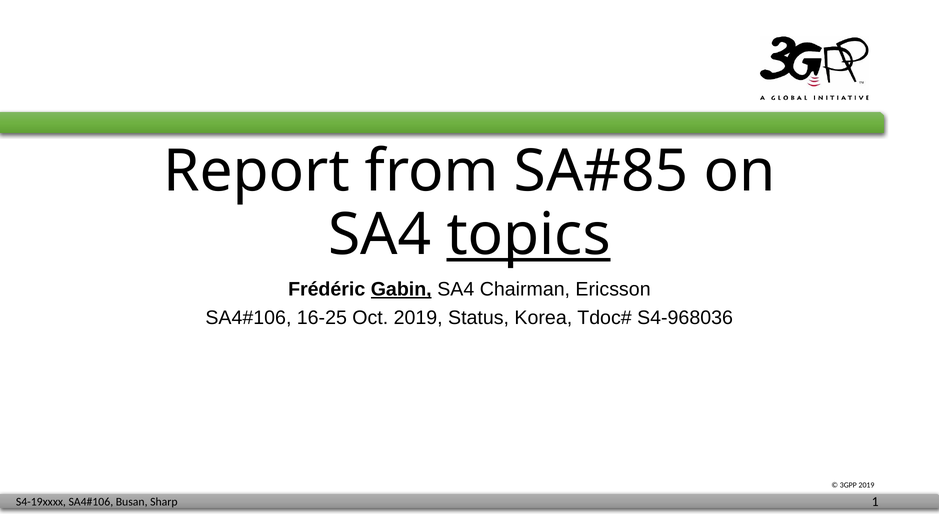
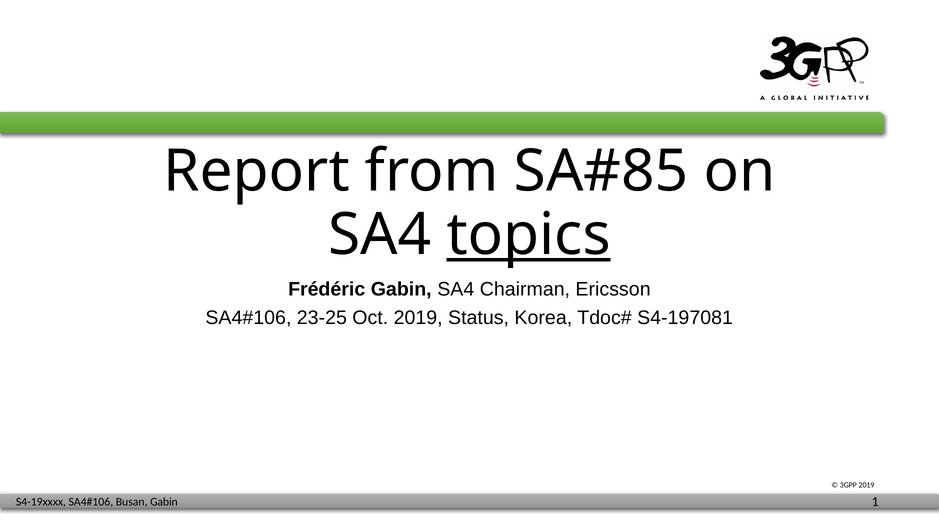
Gabin underline: present -> none (401, 290)
16-25: 16-25 -> 23-25 (322, 318)
S4-968036: S4-968036 -> S4-197081 (685, 318)
Busan Sharp: Sharp -> Gabin (164, 502)
